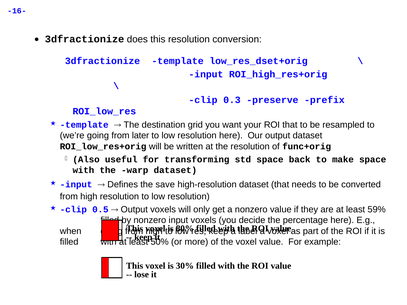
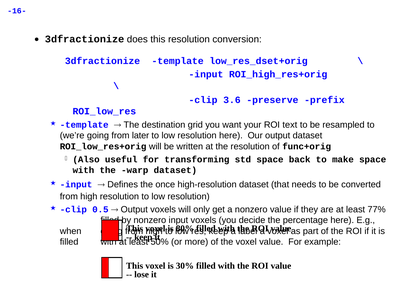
0.3: 0.3 -> 3.6 (232, 100)
ROI that: that -> text (290, 125)
save: save -> once (165, 185)
59%: 59% -> 77% (377, 210)
